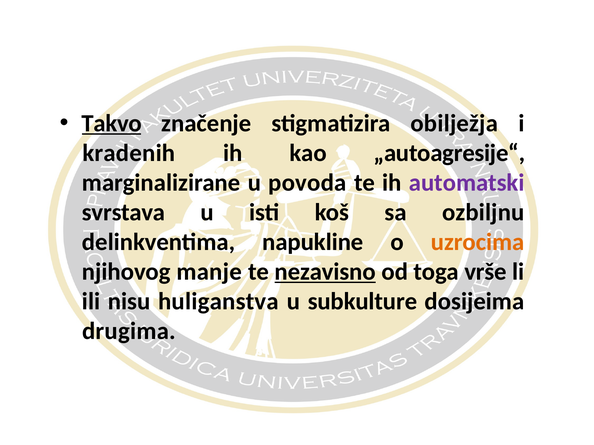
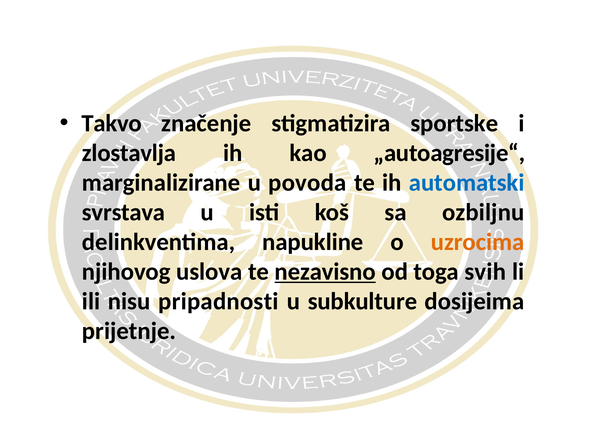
Takvo underline: present -> none (112, 123)
obilježja: obilježja -> sportske (454, 123)
kradenih: kradenih -> zlostavlja (129, 153)
automatski colour: purple -> blue (467, 183)
manje: manje -> uslova (209, 272)
vrše: vrše -> svih (485, 272)
huliganstva: huliganstva -> pripadnosti (218, 302)
drugima: drugima -> prijetnje (129, 331)
